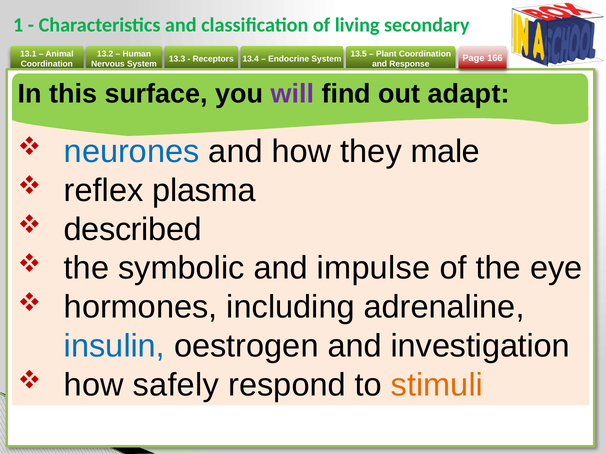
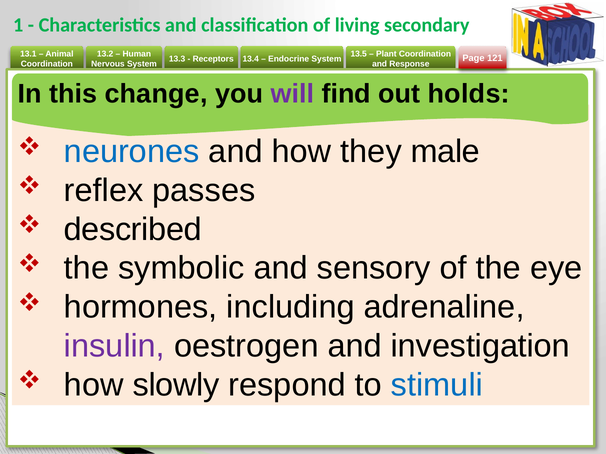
166: 166 -> 121 (495, 58)
surface: surface -> change (156, 94)
adapt: adapt -> holds (469, 94)
plasma: plasma -> passes (204, 191)
impulse: impulse -> sensory (374, 269)
insulin colour: blue -> purple (114, 347)
safely: safely -> slowly (176, 386)
stimuli colour: orange -> blue (437, 386)
